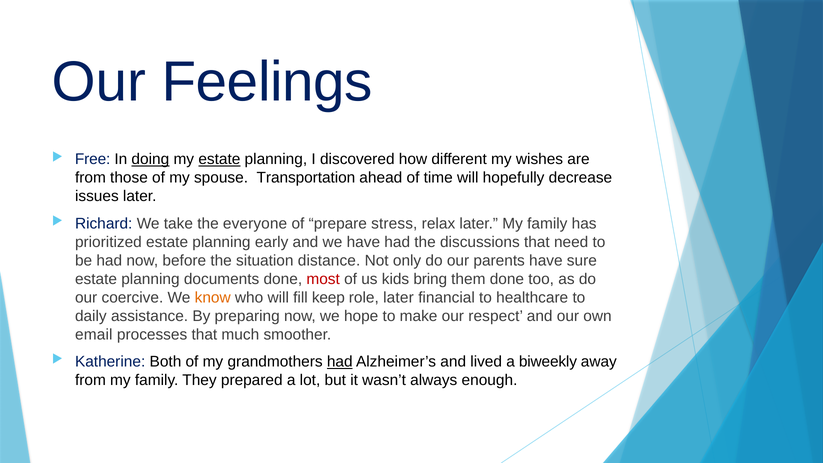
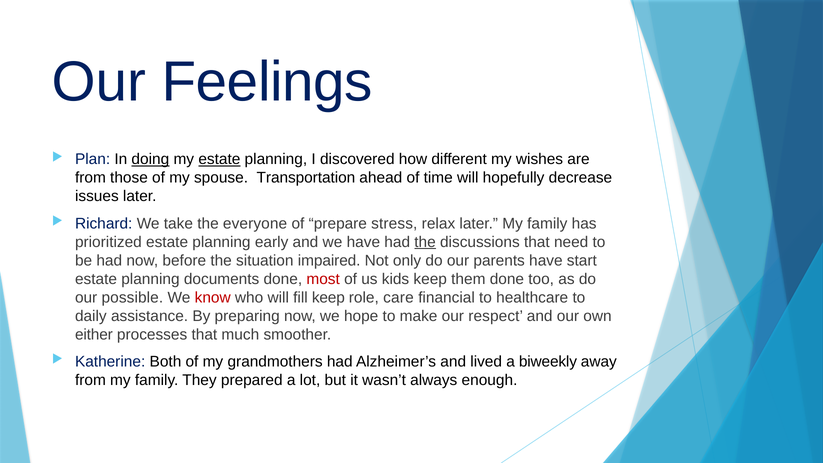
Free: Free -> Plan (93, 159)
the underline: none -> present (425, 242)
distance: distance -> impaired (329, 260)
sure: sure -> start (582, 260)
kids bring: bring -> keep (430, 279)
coercive: coercive -> possible (132, 297)
know colour: orange -> red (213, 297)
role later: later -> care (398, 297)
email: email -> either (94, 335)
had underline: present -> none (340, 362)
